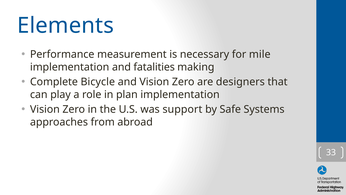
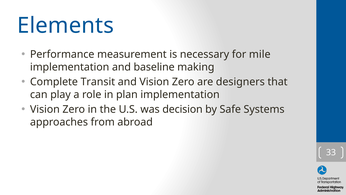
fatalities: fatalities -> baseline (154, 67)
Bicycle: Bicycle -> Transit (98, 82)
support: support -> decision (183, 109)
